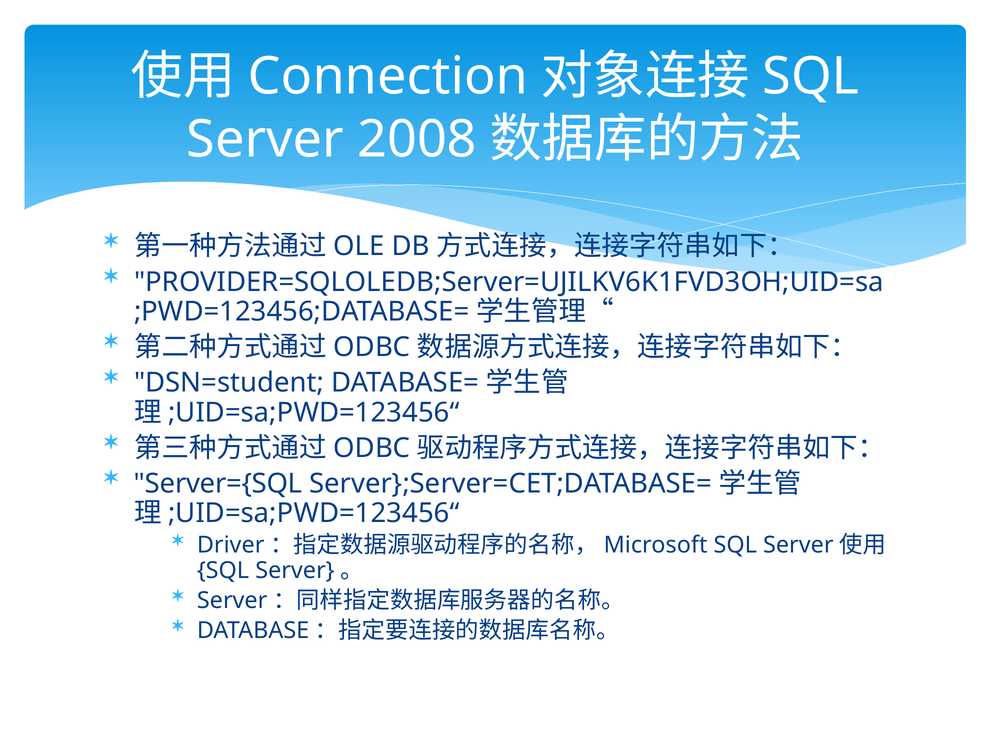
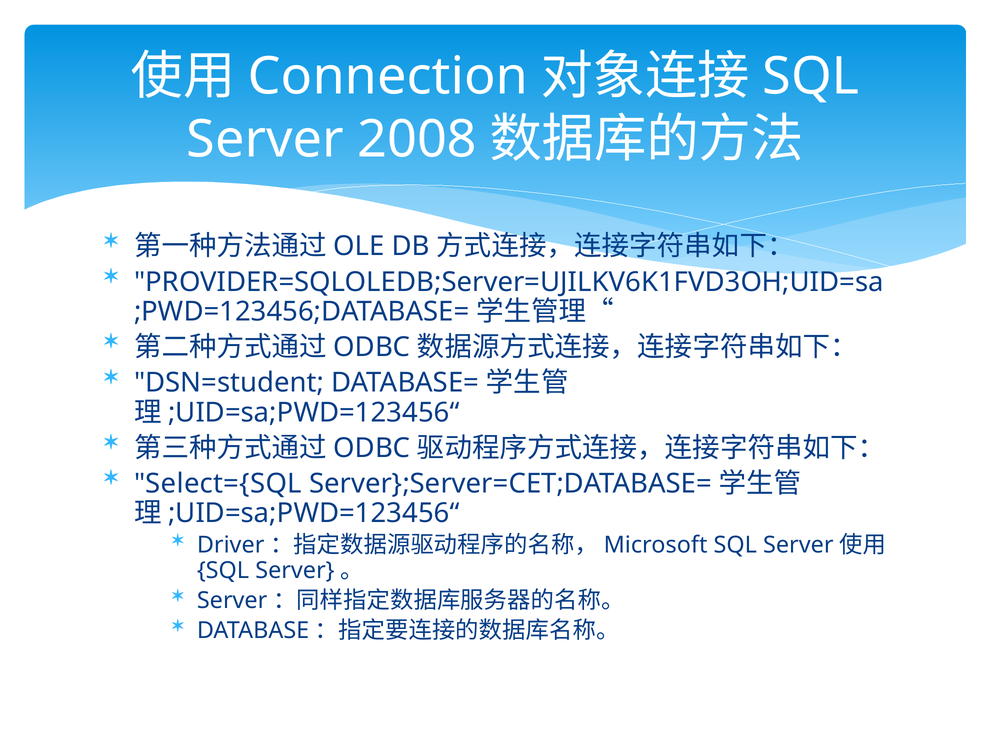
Server={SQL: Server={SQL -> Select={SQL (218, 484)
